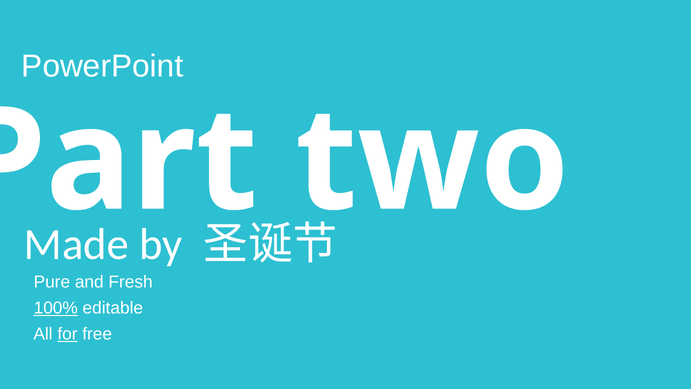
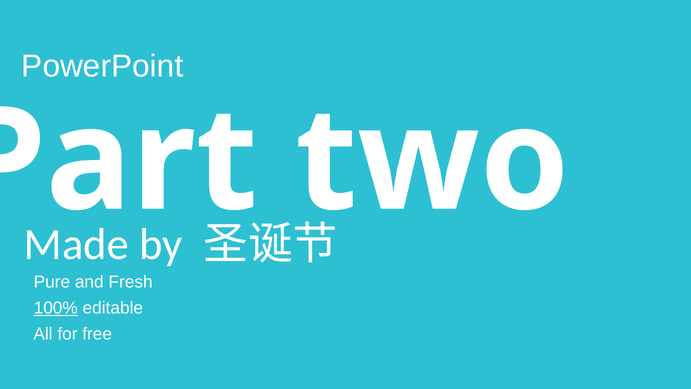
for underline: present -> none (67, 334)
